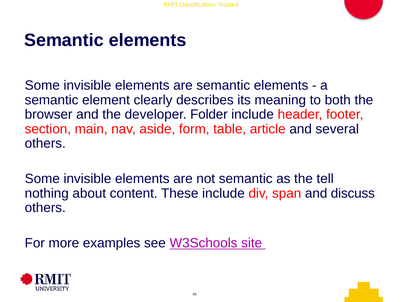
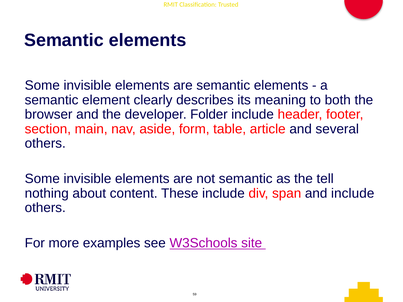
and discuss: discuss -> include (353, 193)
